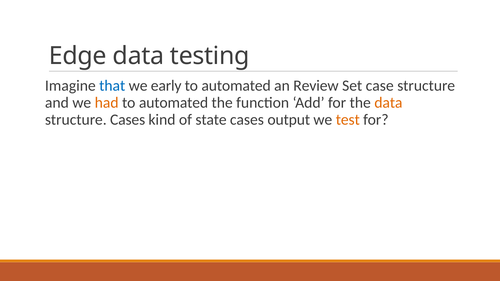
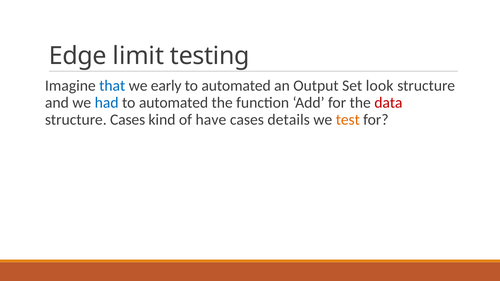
Edge data: data -> limit (138, 56)
Review: Review -> Output (316, 86)
case: case -> look (380, 86)
had colour: orange -> blue (107, 103)
data colour: orange -> red (388, 103)
state: state -> have (211, 120)
output: output -> details (289, 120)
